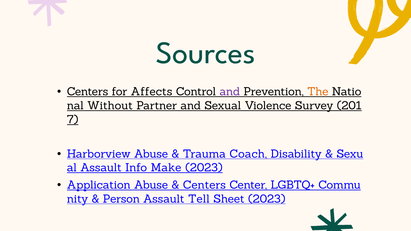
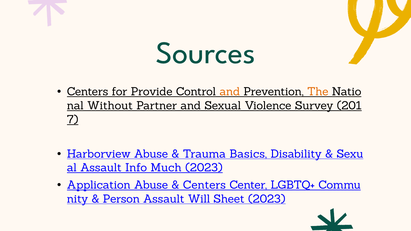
Affects: Affects -> Provide (152, 92)
and colour: purple -> orange (230, 92)
Coach: Coach -> Basics (248, 154)
Make: Make -> Much (166, 168)
Tell: Tell -> Will (199, 199)
